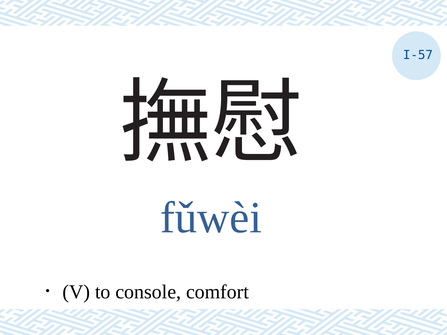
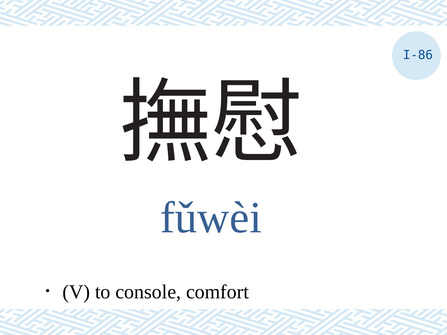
I-57: I-57 -> I-86 (418, 55)
